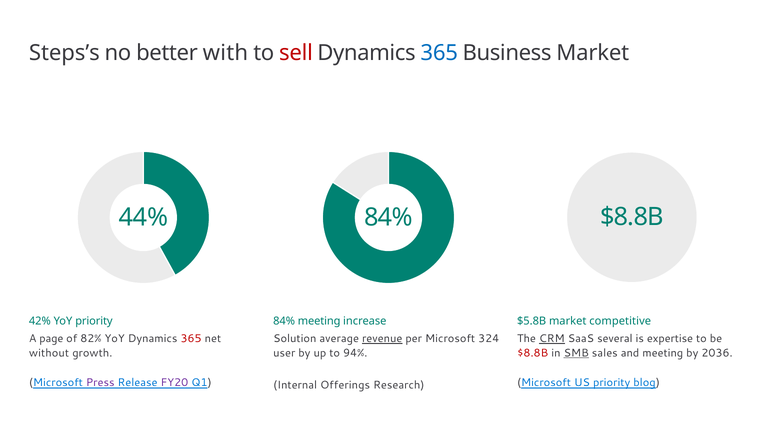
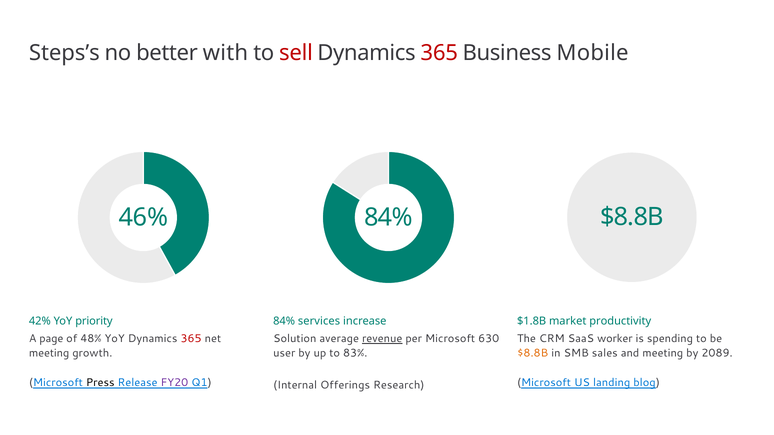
365 colour: blue -> red (439, 53)
Business Market: Market -> Mobile (593, 53)
44%: 44% -> 46% (143, 217)
84% meeting: meeting -> services (319, 321)
$5.8B: $5.8B -> $1.8B (532, 321)
competitive: competitive -> productivity (620, 321)
82%: 82% -> 48% (91, 339)
324: 324 -> 630 (489, 339)
CRM underline: present -> none (552, 339)
several: several -> worker (615, 339)
expertise: expertise -> spending (670, 339)
without: without -> meeting (49, 353)
94%: 94% -> 83% (355, 353)
$8.8B colour: red -> orange (533, 353)
SMB underline: present -> none (576, 353)
2036: 2036 -> 2089 (717, 353)
Press colour: purple -> black (100, 383)
US priority: priority -> landing (612, 383)
